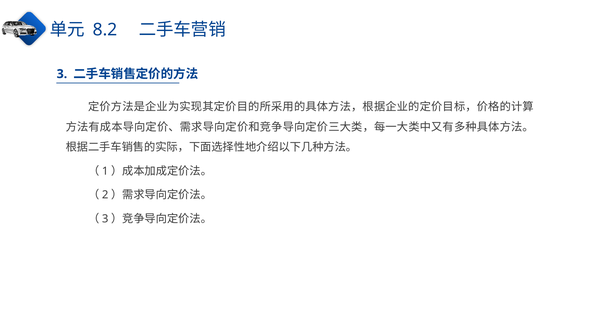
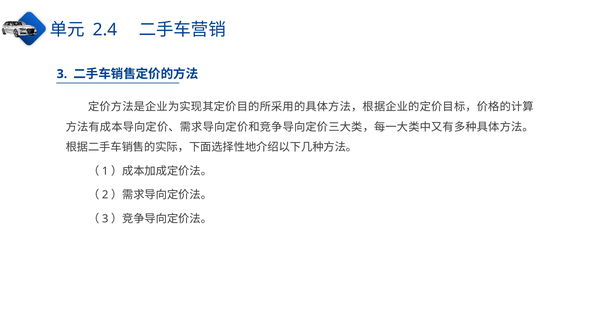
8.2: 8.2 -> 2.4 (105, 30)
